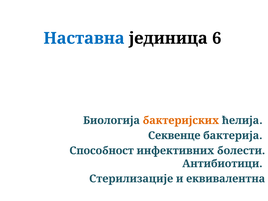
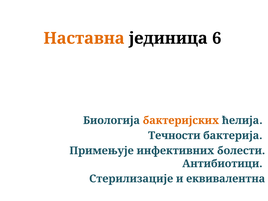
Наставна colour: blue -> orange (84, 38)
Секвенце: Секвенце -> Течности (174, 136)
Способност: Способност -> Примењује (102, 151)
